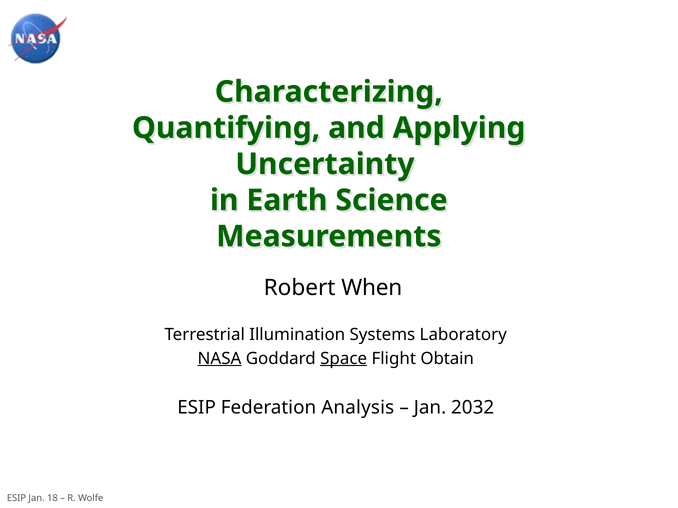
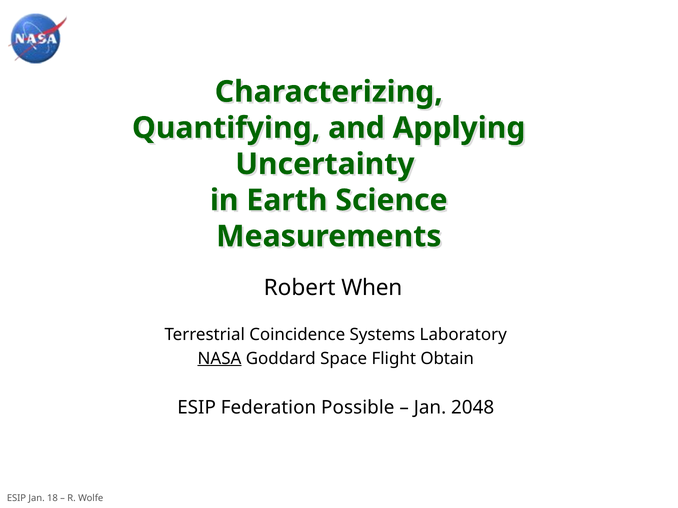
Illumination: Illumination -> Coincidence (297, 335)
Space underline: present -> none (344, 359)
Analysis: Analysis -> Possible (358, 408)
2032: 2032 -> 2048 (473, 408)
